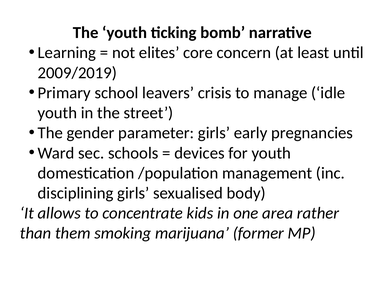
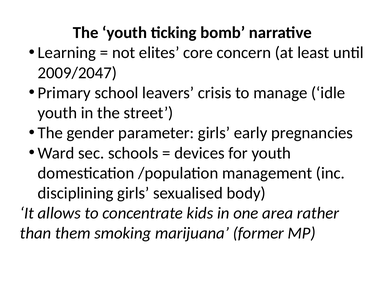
2009/2019: 2009/2019 -> 2009/2047 (77, 73)
